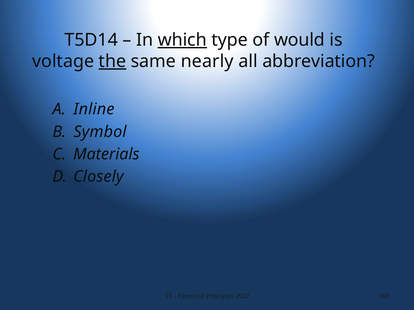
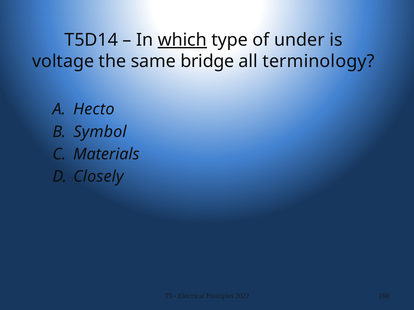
would: would -> under (299, 40)
the underline: present -> none (112, 61)
nearly: nearly -> bridge (207, 61)
abbreviation: abbreviation -> terminology (318, 61)
Inline: Inline -> Hecto (94, 109)
